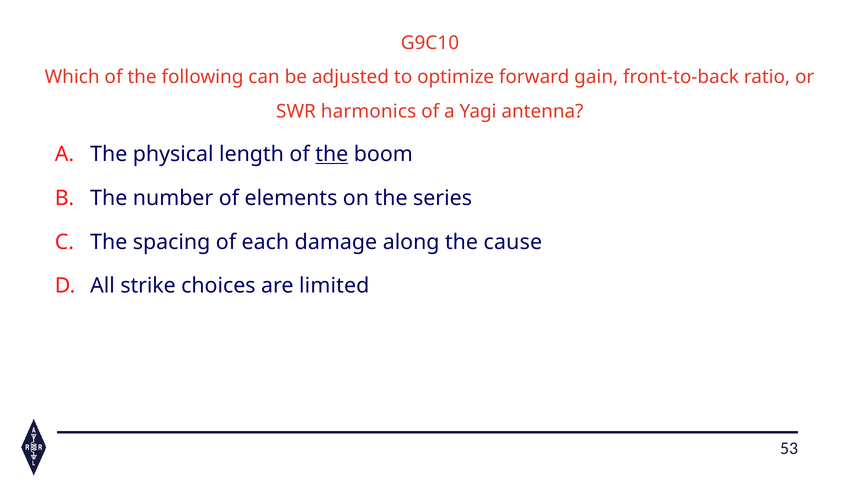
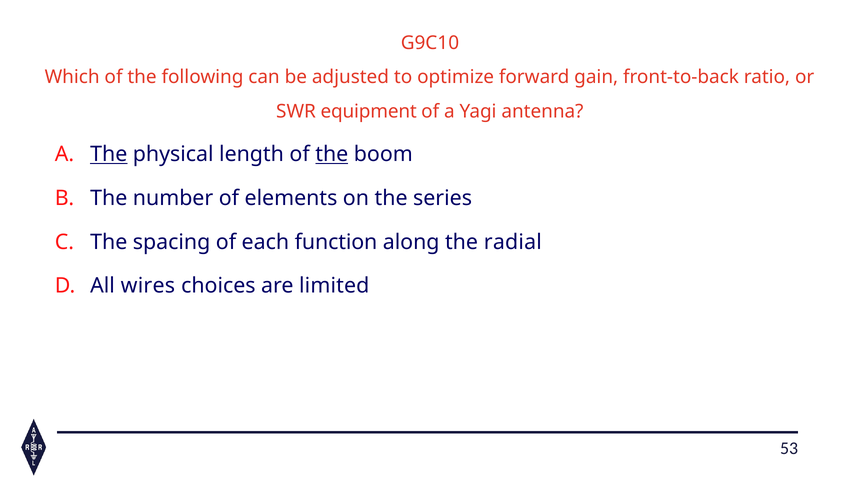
harmonics: harmonics -> equipment (369, 111)
The underline: none -> present (109, 154)
damage: damage -> function (336, 242)
cause: cause -> radial (513, 242)
strike: strike -> wires (148, 286)
